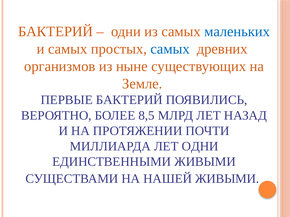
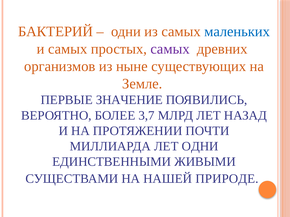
самых colour: blue -> purple (170, 49)
ПЕРВЫЕ БАКТЕРИЙ: БАКТЕРИЙ -> ЗНАЧЕНИЕ (129, 100)
8,5: 8,5 -> 3,7 (147, 116)
НАШЕЙ ЖИВЫМИ: ЖИВЫМИ -> ПРИРОДЕ (227, 179)
